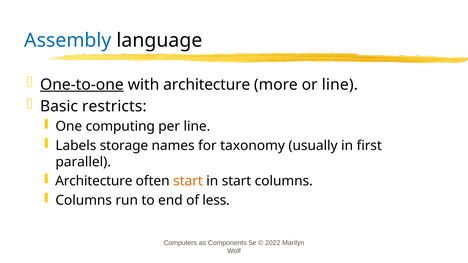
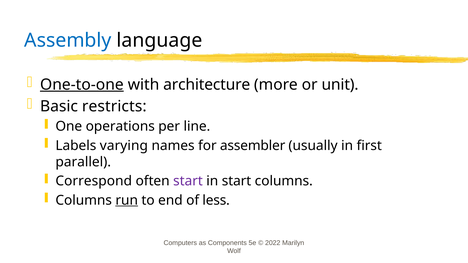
or line: line -> unit (340, 85)
computing: computing -> operations (120, 127)
storage: storage -> varying (124, 146)
taxonomy: taxonomy -> assembler (253, 146)
Architecture: Architecture -> Correspond (94, 181)
start colour: orange -> purple (188, 181)
run underline: none -> present (127, 200)
